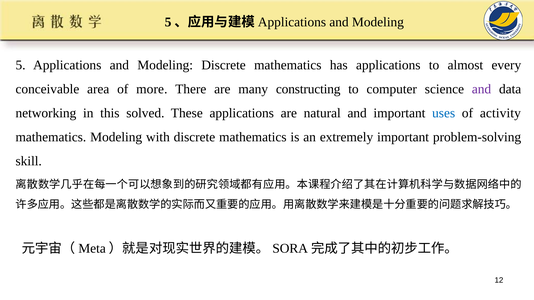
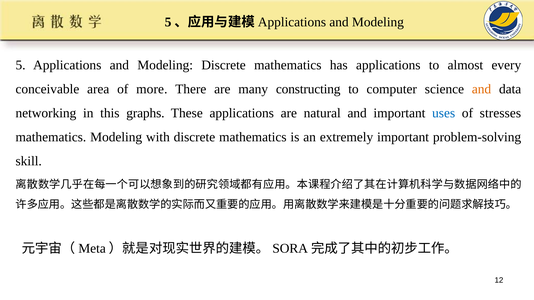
and colour: purple -> orange (482, 89)
solved: solved -> graphs (145, 113)
activity: activity -> stresses (500, 113)
